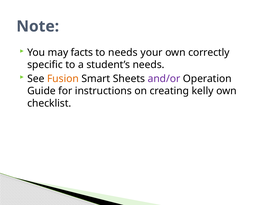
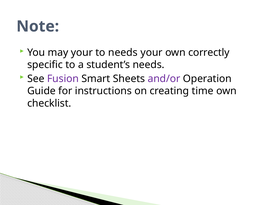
may facts: facts -> your (82, 52)
Fusion colour: orange -> purple (63, 79)
kelly: kelly -> time (203, 91)
